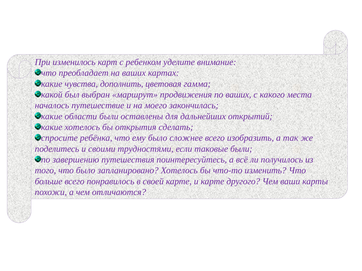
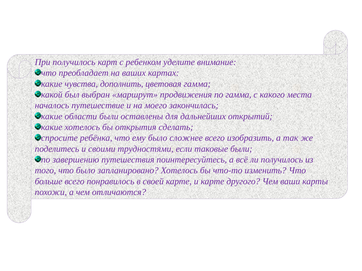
При изменилось: изменилось -> получилось (74, 62)
по ваших: ваших -> гамма (238, 95)
